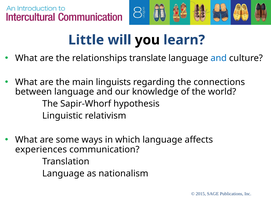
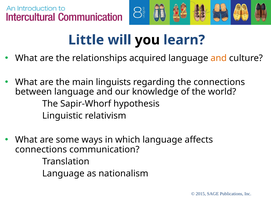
translate: translate -> acquired (148, 58)
and colour: blue -> orange (219, 58)
experiences: experiences -> connections (41, 150)
